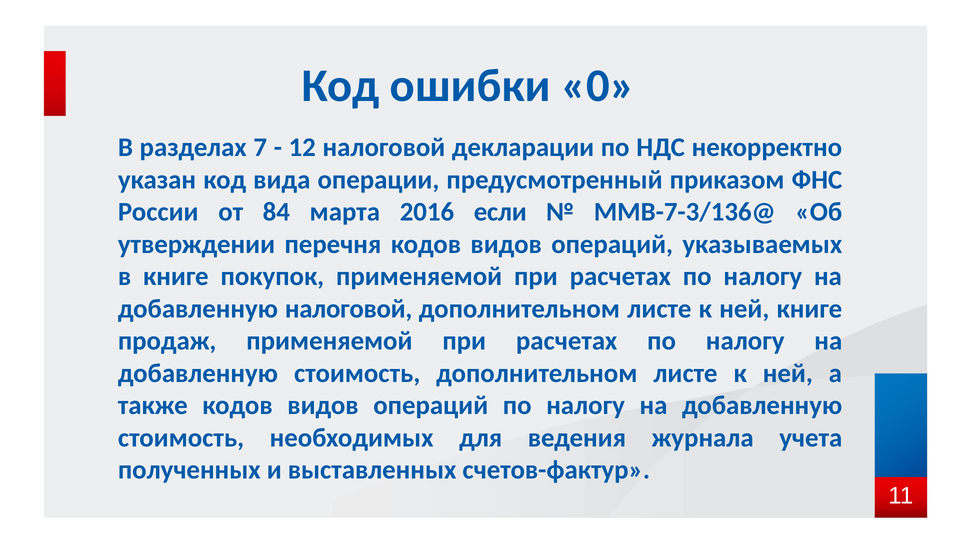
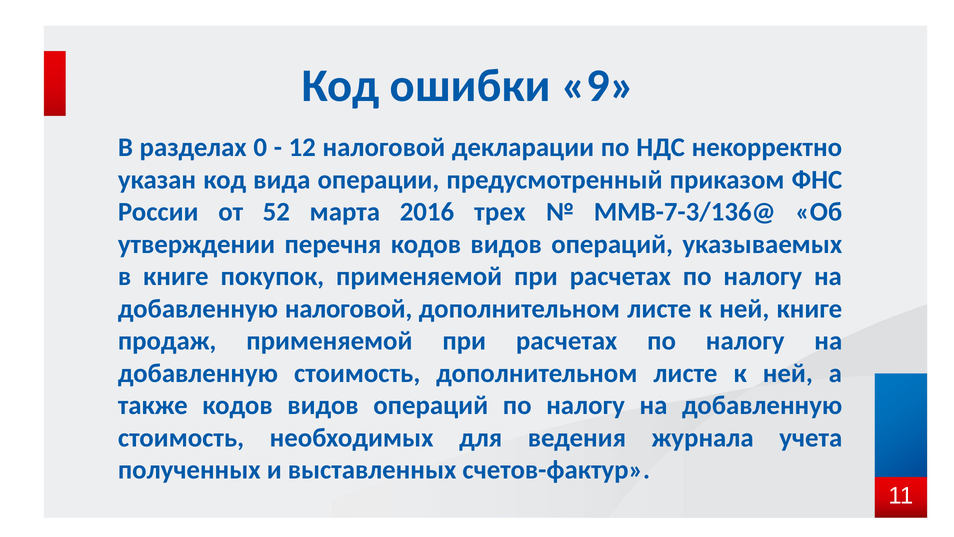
0: 0 -> 9 (598, 86)
7: 7 -> 0 (260, 147)
84: 84 -> 52 (276, 212)
если: если -> трех (500, 212)
